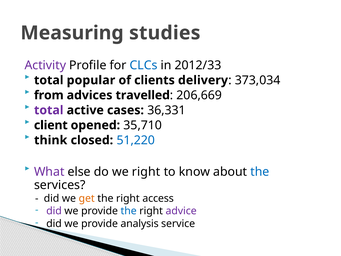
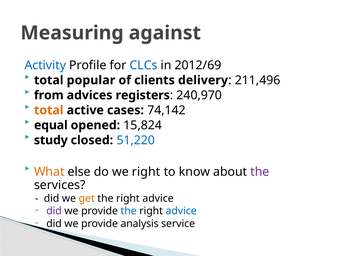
studies: studies -> against (165, 33)
Activity colour: purple -> blue (45, 65)
2012/33: 2012/33 -> 2012/69 (198, 65)
373,034: 373,034 -> 211,496 (258, 80)
travelled: travelled -> registers (143, 95)
206,669: 206,669 -> 240,970 (199, 95)
total colour: purple -> orange (49, 110)
36,331: 36,331 -> 74,142 (167, 110)
client: client -> equal (51, 125)
35,710: 35,710 -> 15,824 (143, 125)
think: think -> study (51, 140)
What colour: purple -> orange (49, 172)
the colour: blue -> purple (260, 172)
access: access -> advice (158, 198)
advice colour: purple -> blue (181, 211)
